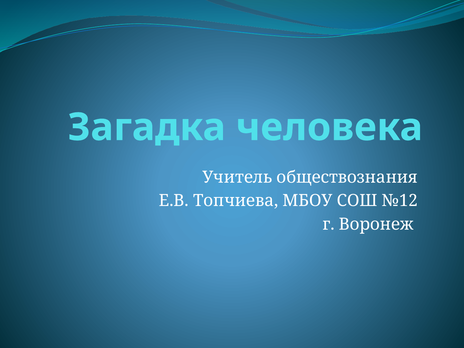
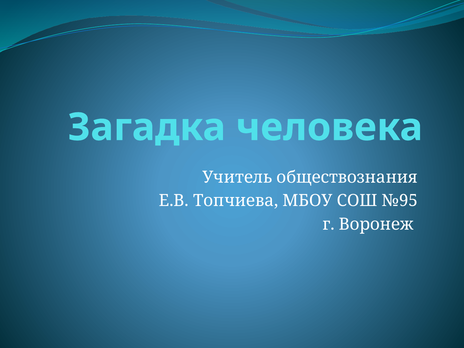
№12: №12 -> №95 (400, 201)
